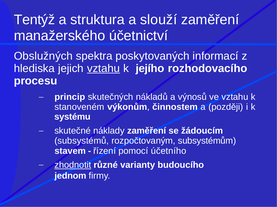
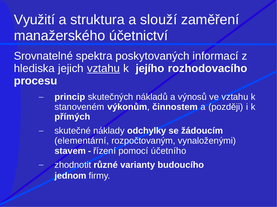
Tentýž: Tentýž -> Využití (34, 20)
Obslužných: Obslužných -> Srovnatelné (43, 56)
systému: systému -> přímých (72, 117)
náklady zaměření: zaměření -> odchylky (147, 131)
subsystémů: subsystémů -> elementární (82, 141)
subsystémům: subsystémům -> vynaloženými (207, 141)
zhodnotit underline: present -> none (73, 166)
